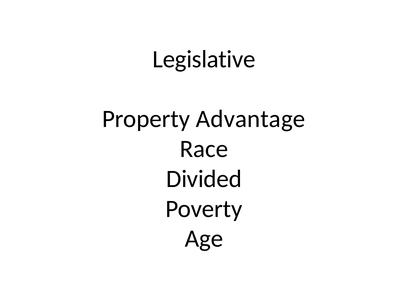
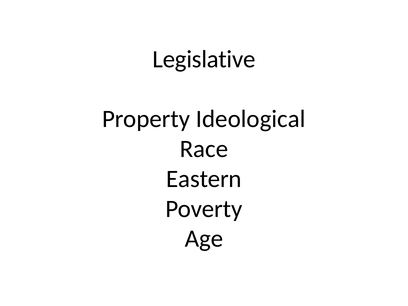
Advantage: Advantage -> Ideological (251, 119)
Divided: Divided -> Eastern (204, 179)
